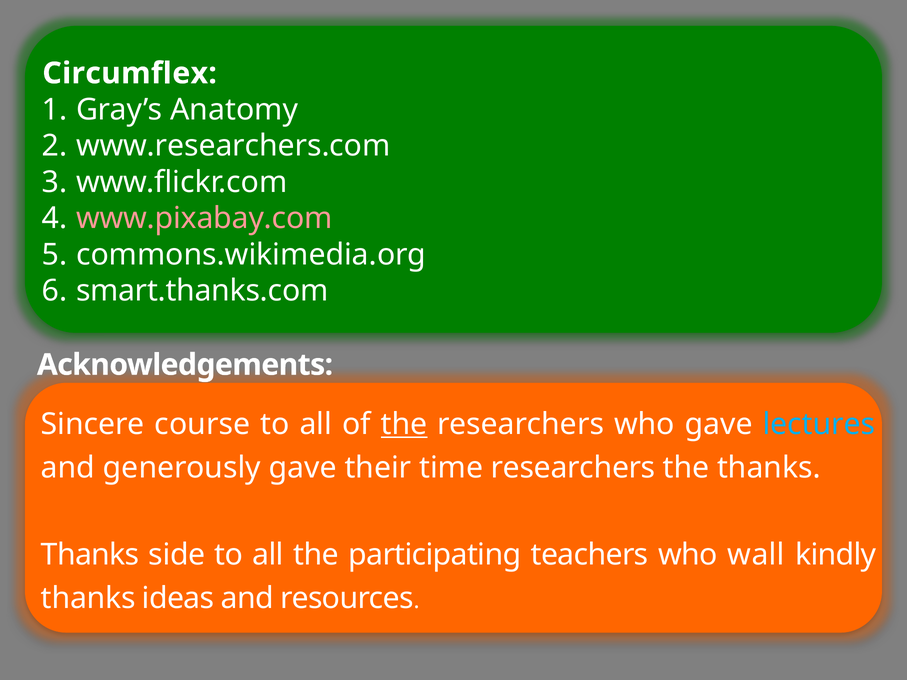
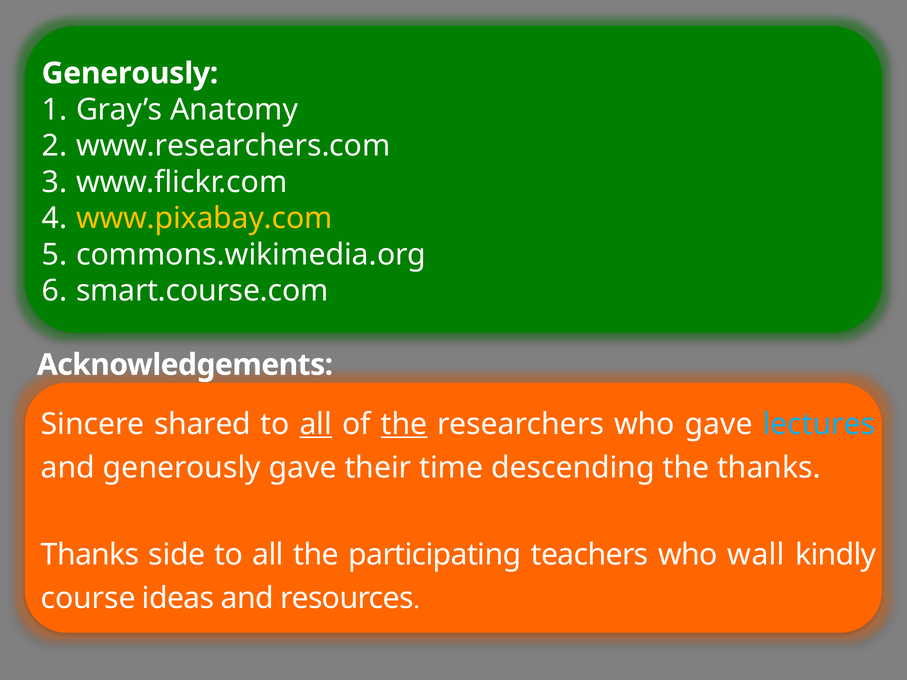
Circumflex: Circumflex -> Generously (130, 73)
www.pixabay.com colour: pink -> yellow (204, 218)
smart.thanks.com: smart.thanks.com -> smart.course.com (202, 291)
course: course -> shared (203, 424)
all underline: none -> present (316, 424)
time researchers: researchers -> descending (573, 468)
thanks: thanks -> course (88, 599)
